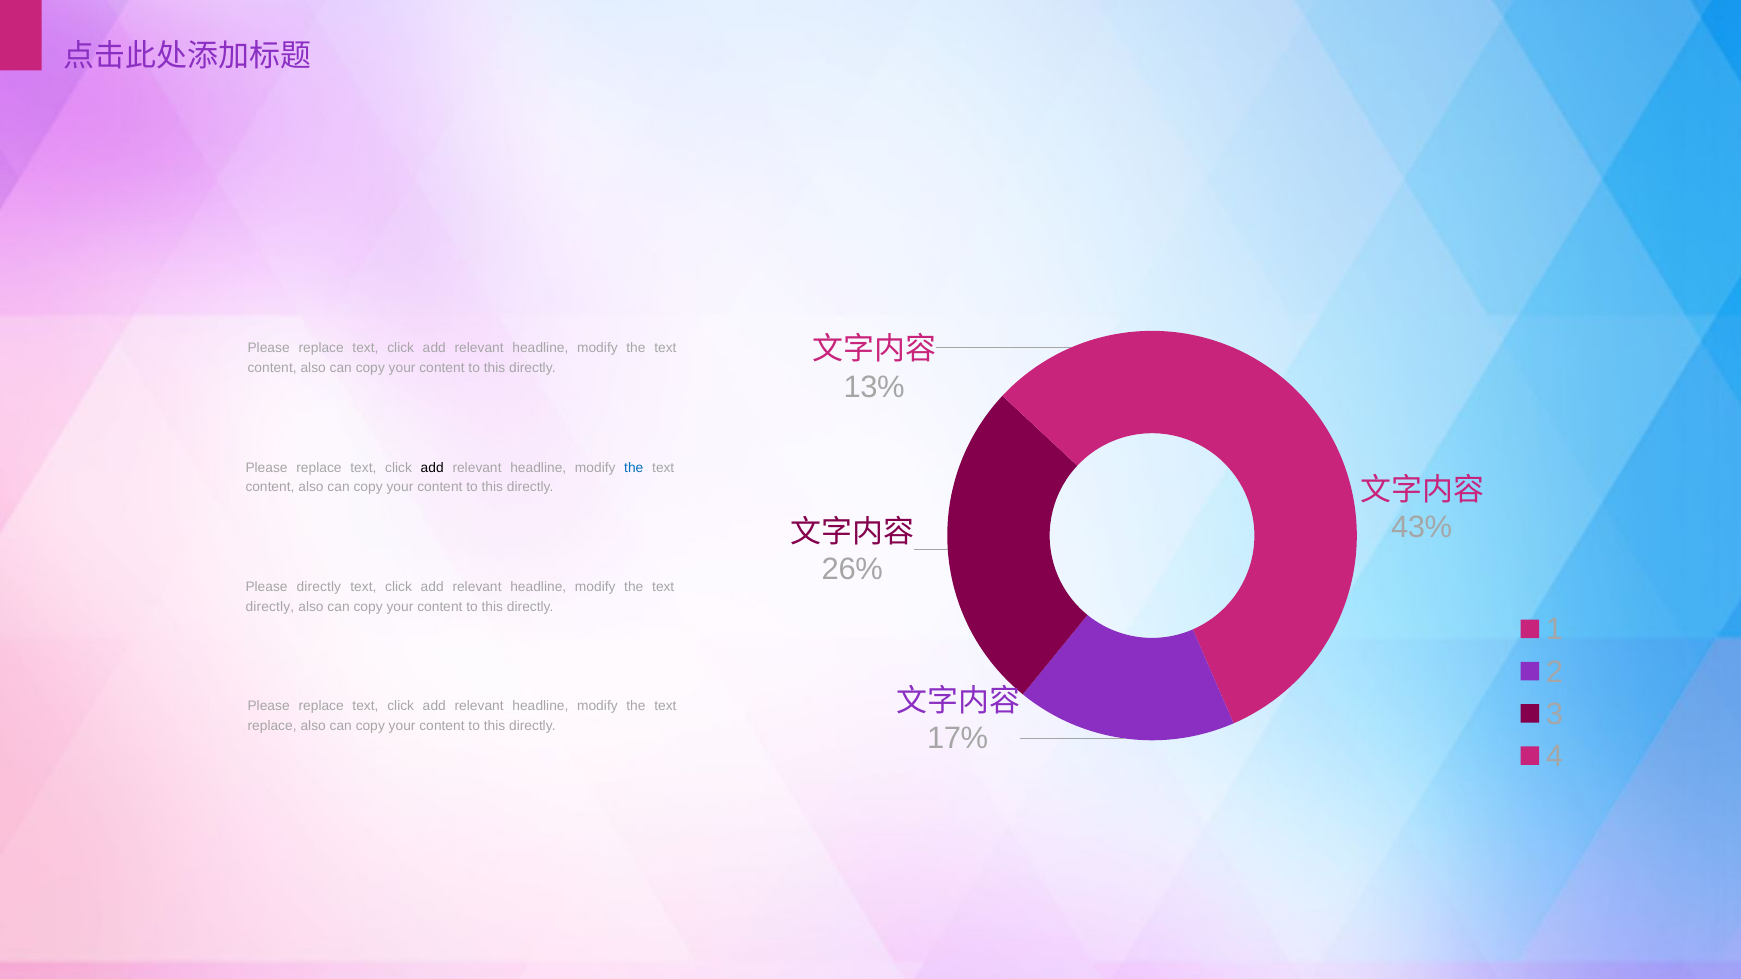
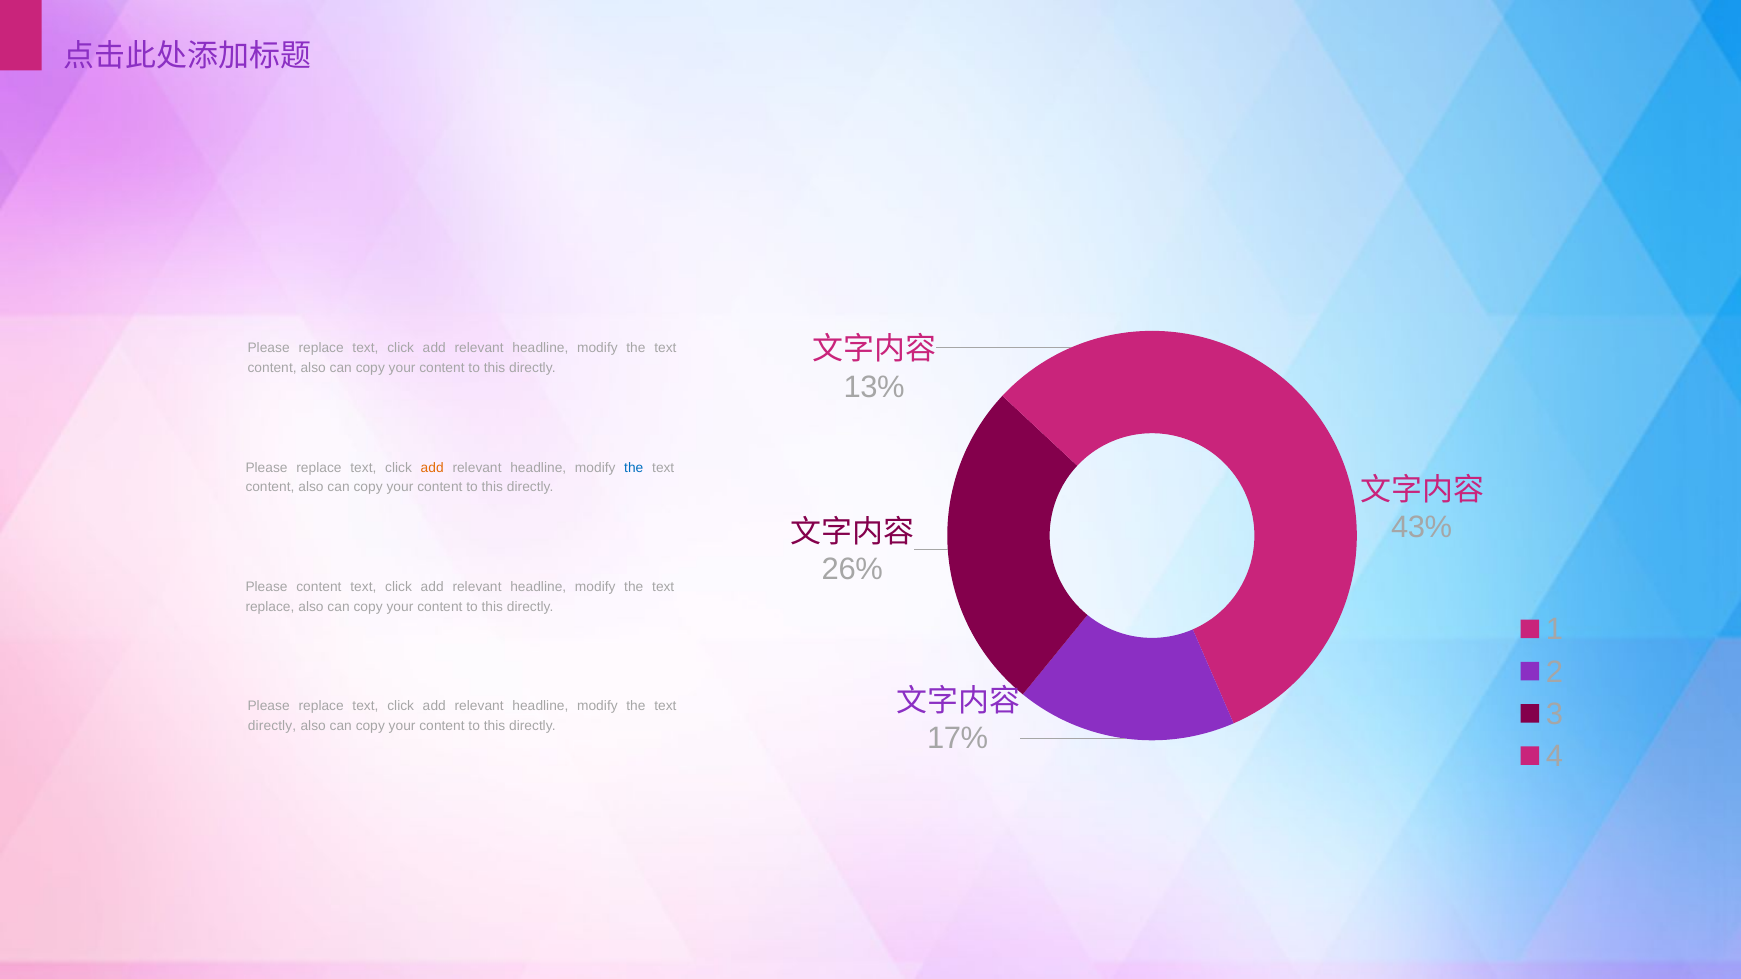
add colour: black -> orange (432, 468)
Please directly: directly -> content (319, 587)
directly: directly -> replace (270, 607)
replace: replace -> directly (272, 726)
